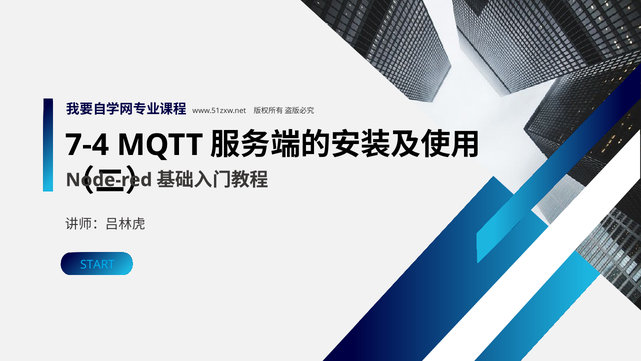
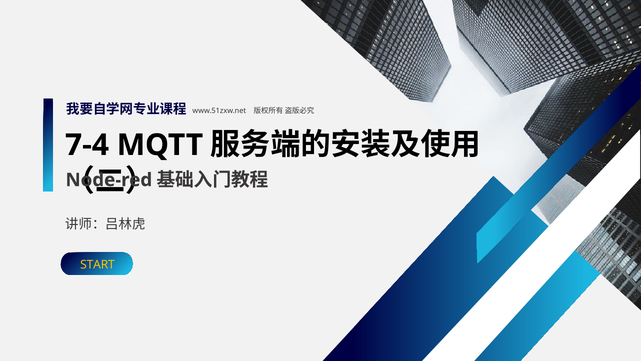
START colour: light blue -> yellow (97, 265)
